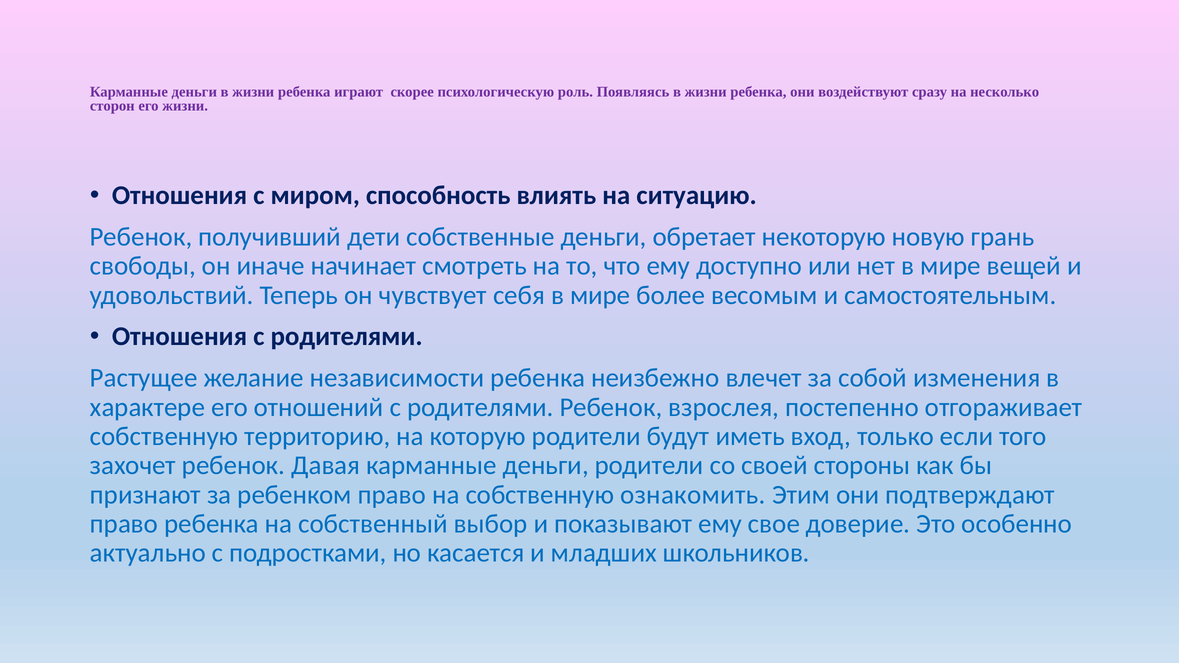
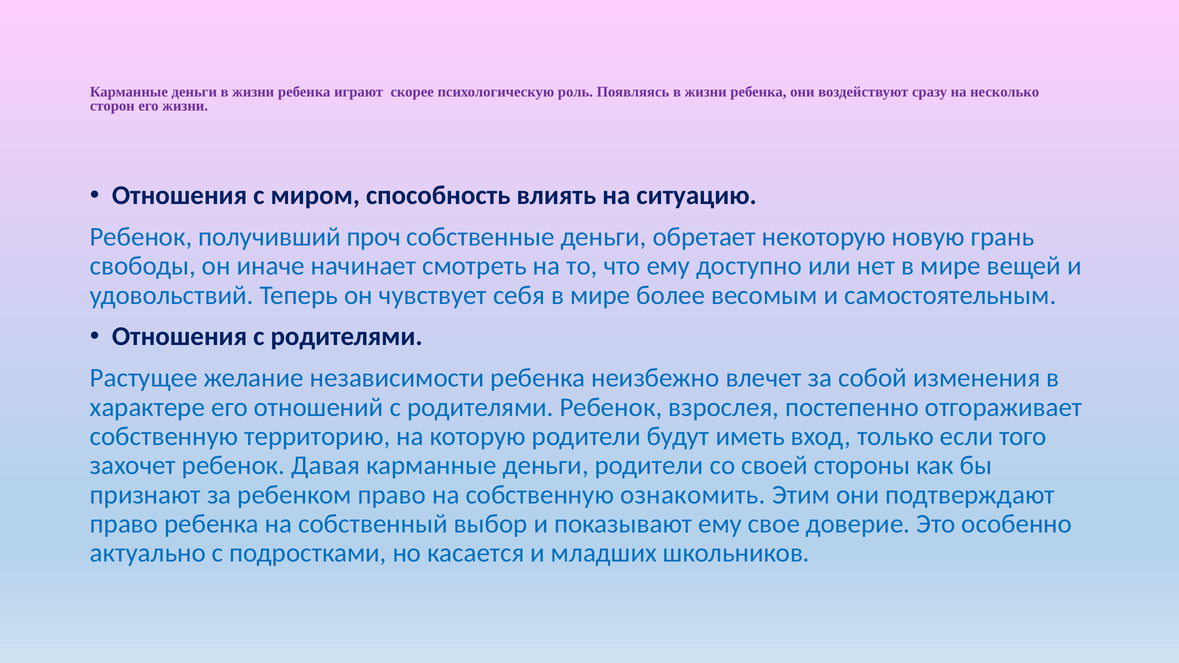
дети: дети -> проч (374, 237)
